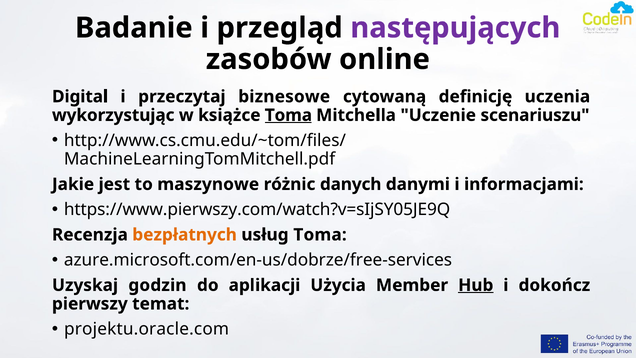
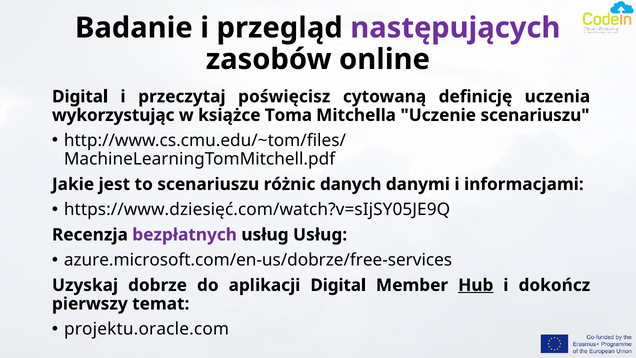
biznesowe: biznesowe -> poświęcisz (284, 97)
Toma underline: present -> none (288, 115)
to maszynowe: maszynowe -> scenariuszu (208, 184)
https://www.pierwszy.com/watch?v=sIjSY05JE9Q: https://www.pierwszy.com/watch?v=sIjSY05JE9Q -> https://www.dziesięć.com/watch?v=sIjSY05JE9Q (257, 209)
bezpłatnych colour: orange -> purple (185, 235)
usług Toma: Toma -> Usług (320, 235)
godzin: godzin -> dobrze (158, 285)
aplikacji Użycia: Użycia -> Digital (338, 285)
